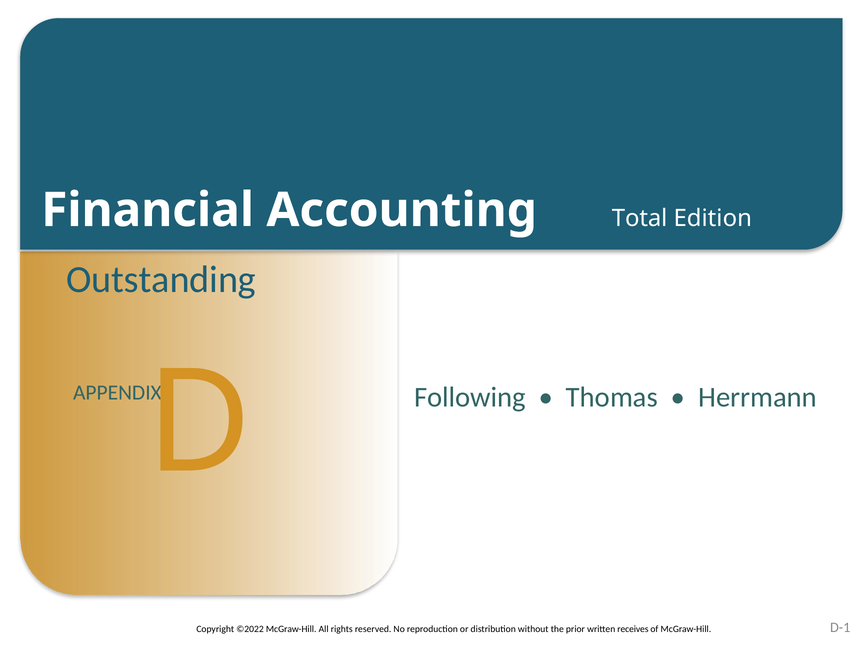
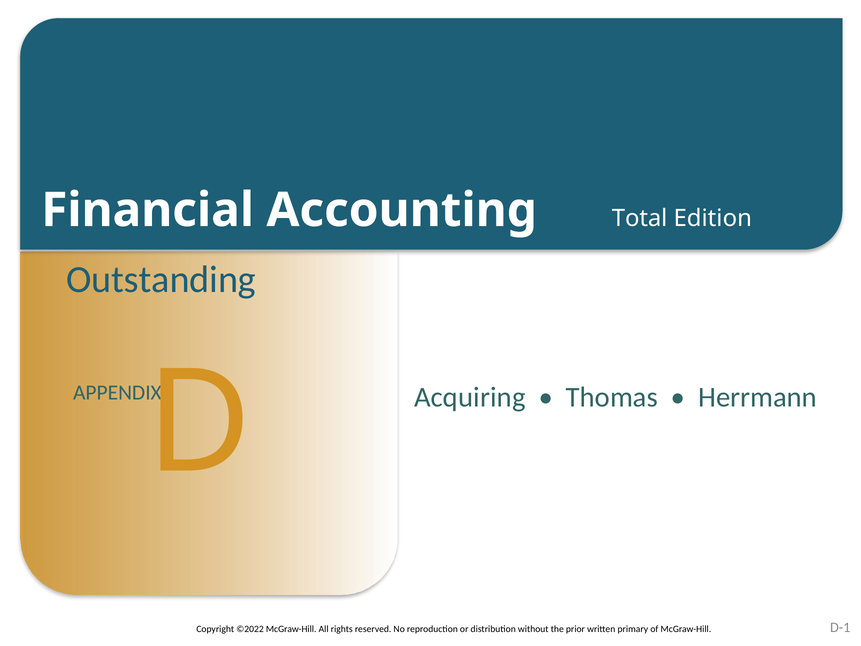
Following: Following -> Acquiring (470, 397)
receives: receives -> primary (633, 629)
